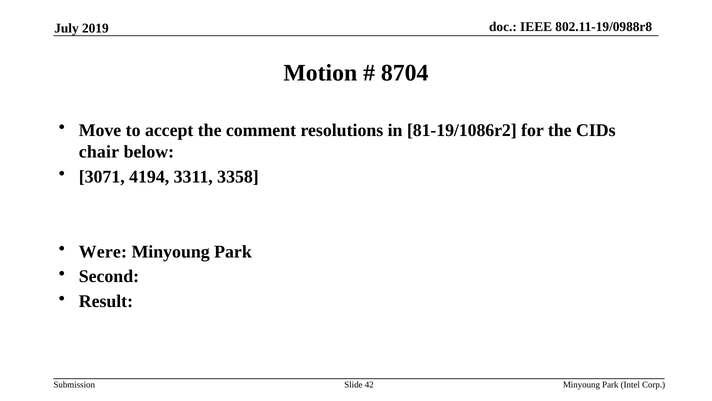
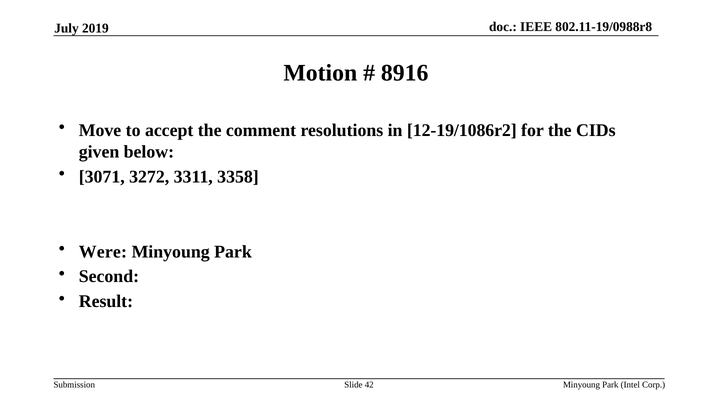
8704: 8704 -> 8916 (405, 73)
81-19/1086r2: 81-19/1086r2 -> 12-19/1086r2 (462, 130)
chair: chair -> given (99, 152)
4194: 4194 -> 3272 (149, 177)
